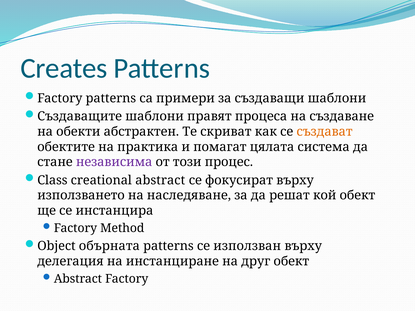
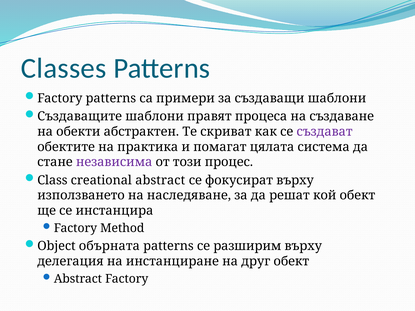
Creates: Creates -> Classes (64, 69)
създават colour: orange -> purple (325, 132)
използван: използван -> разширим (247, 246)
